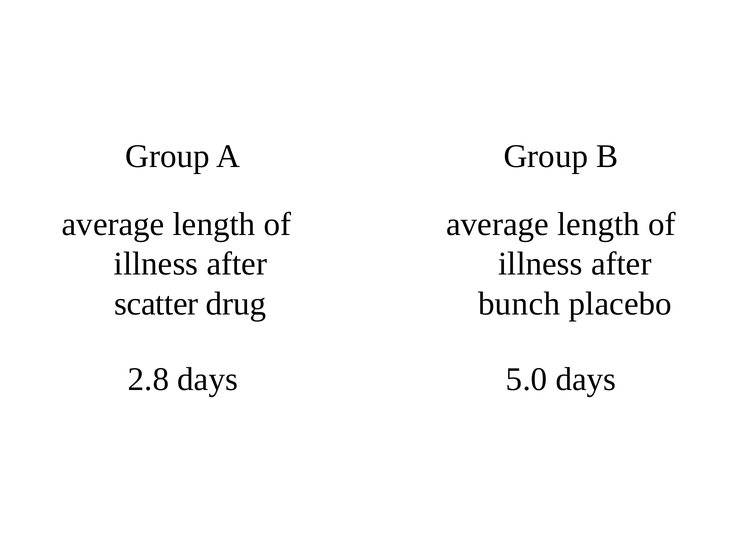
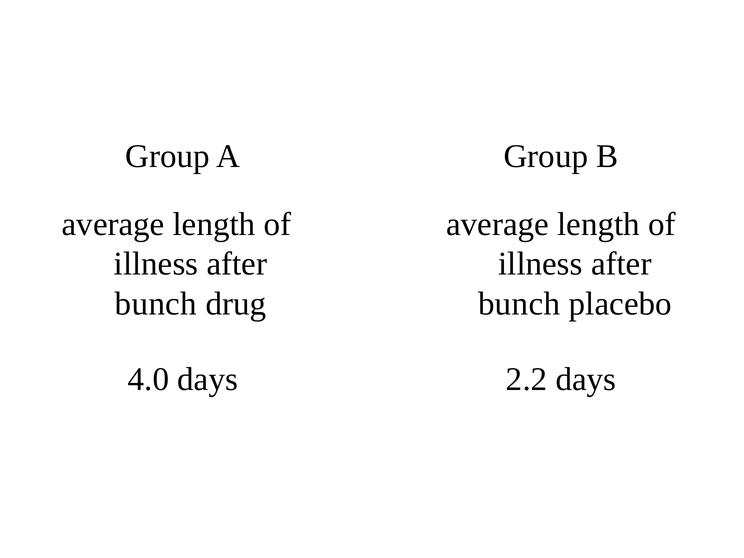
scatter: scatter -> bunch (156, 304)
2.8: 2.8 -> 4.0 (148, 379)
5.0: 5.0 -> 2.2 (527, 379)
